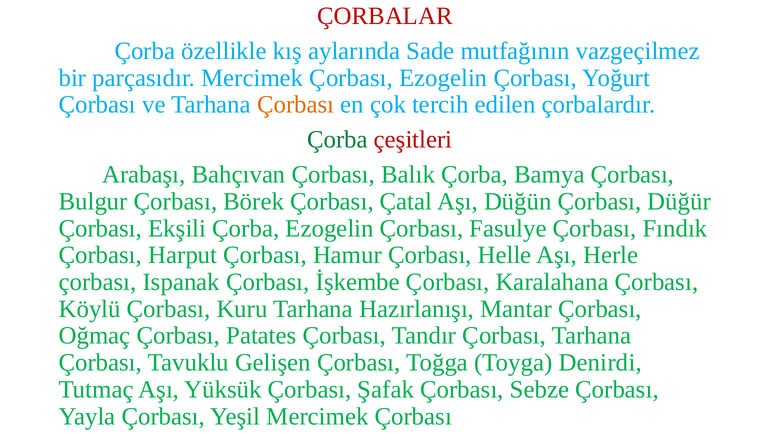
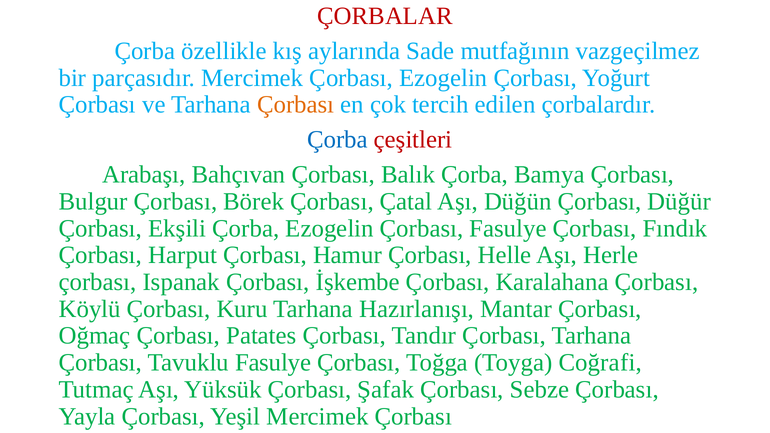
Çorba colour: green -> blue (337, 140)
Tavuklu Gelişen: Gelişen -> Fasulye (273, 363)
Denirdi: Denirdi -> Coğrafi (600, 363)
